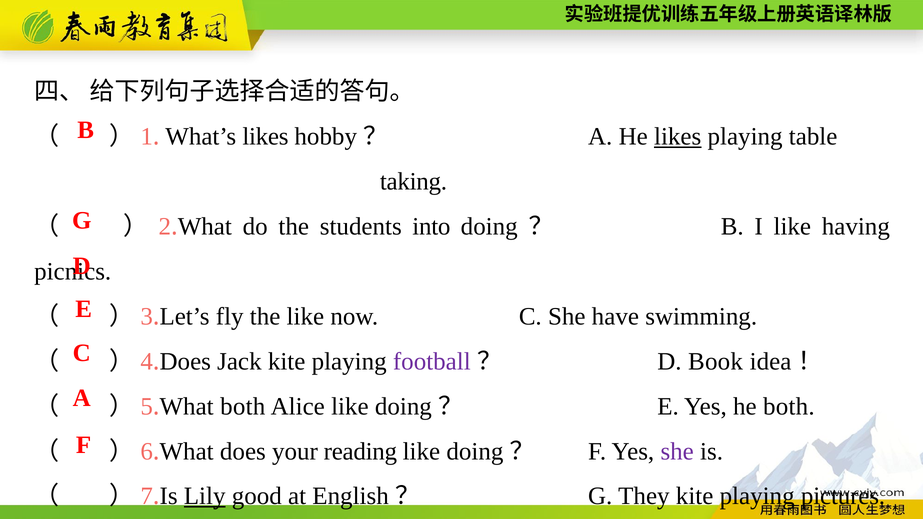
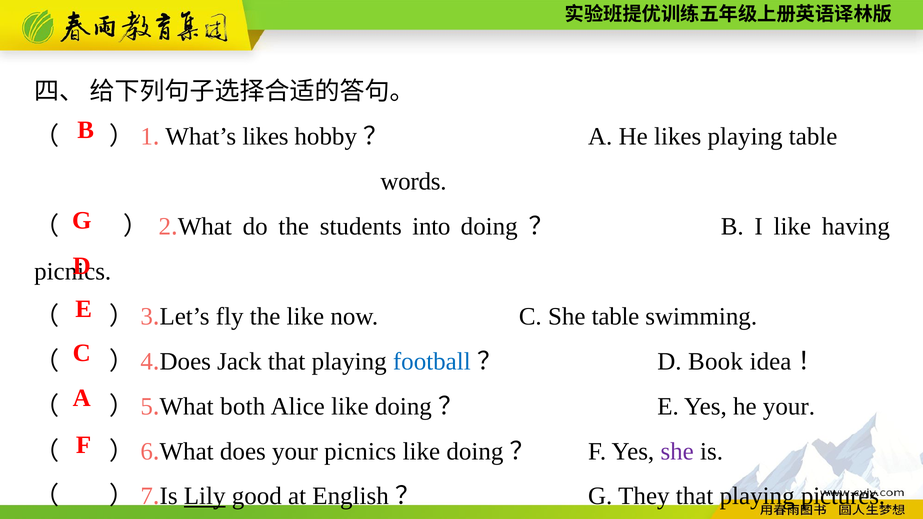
likes underline: present -> none (678, 137)
taking: taking -> words (414, 182)
She have: have -> table (616, 317)
Jack kite: kite -> that (287, 362)
football colour: purple -> blue (432, 362)
he both: both -> your (789, 407)
your reading: reading -> picnics (360, 452)
They kite: kite -> that (695, 496)
